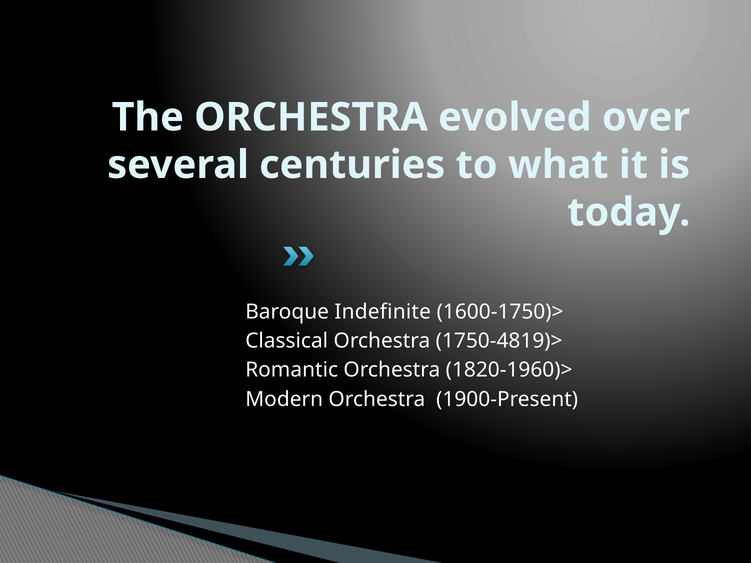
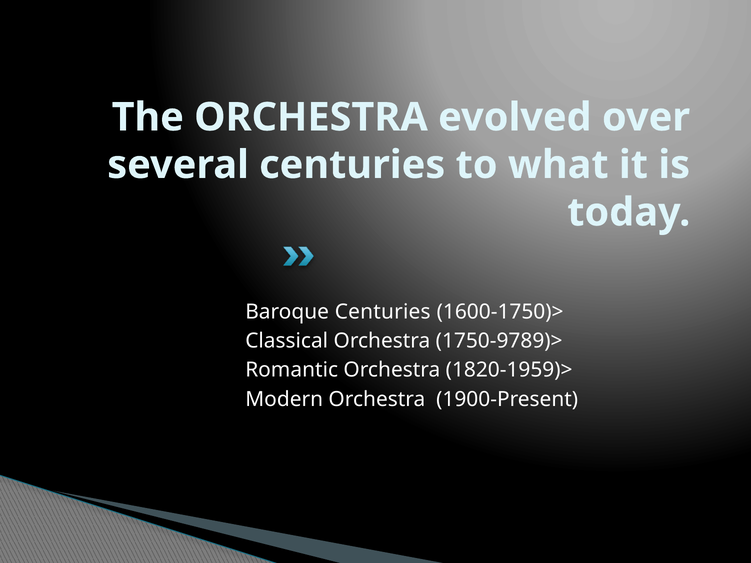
Baroque Indefinite: Indefinite -> Centuries (383, 312)
1750-4819)>: 1750-4819)> -> 1750-9789)> (499, 341)
1820-1960)>: 1820-1960)> -> 1820-1959)> (509, 370)
